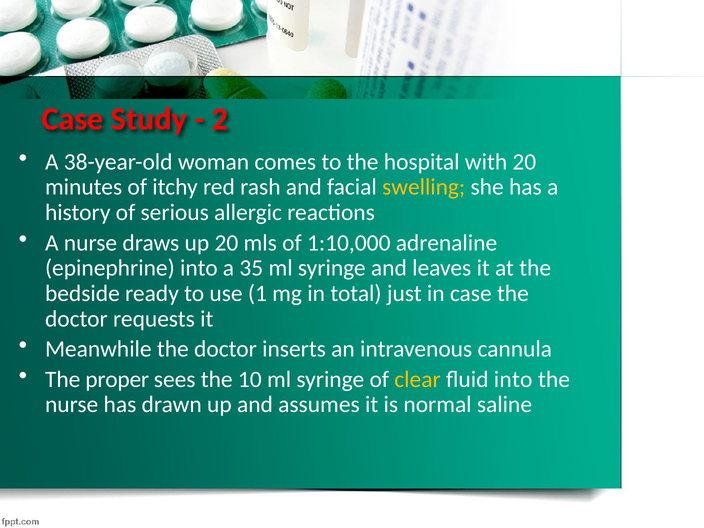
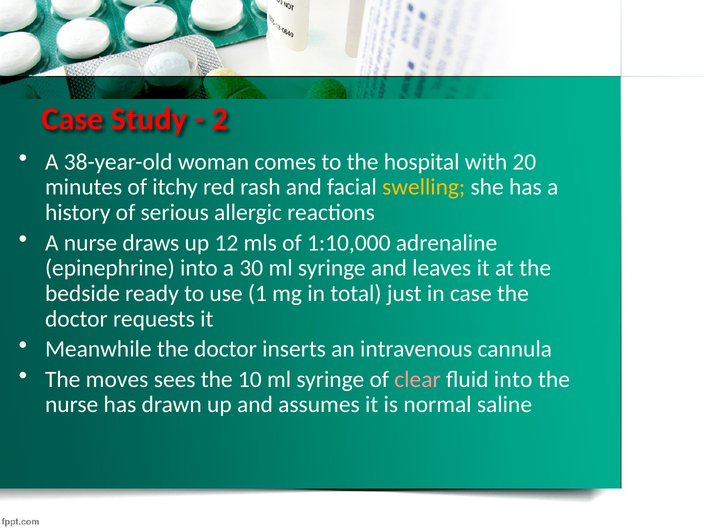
up 20: 20 -> 12 (226, 243)
35: 35 -> 30 (251, 268)
proper: proper -> moves (117, 379)
clear colour: yellow -> pink (418, 379)
